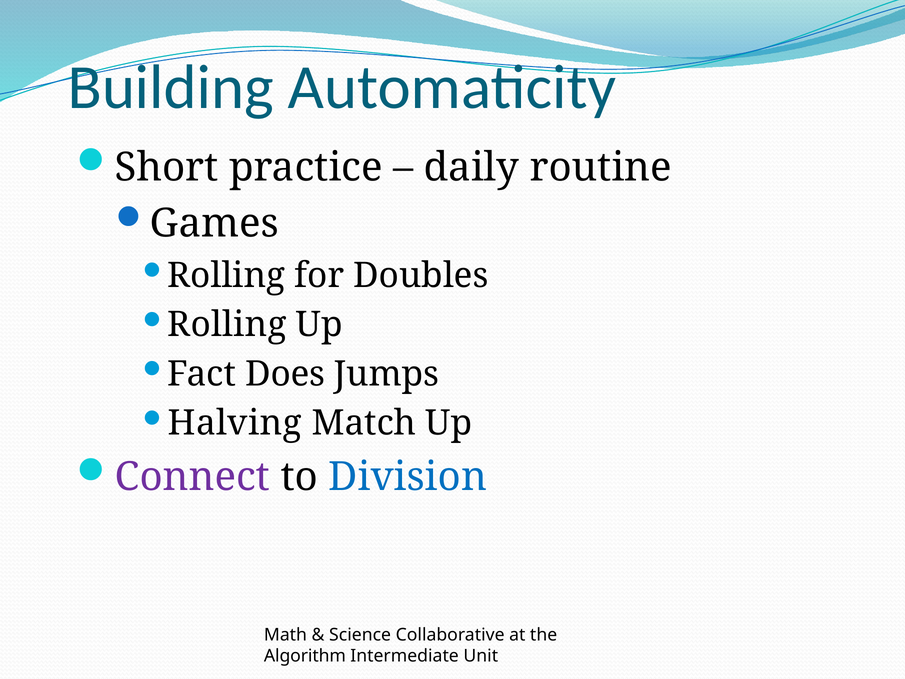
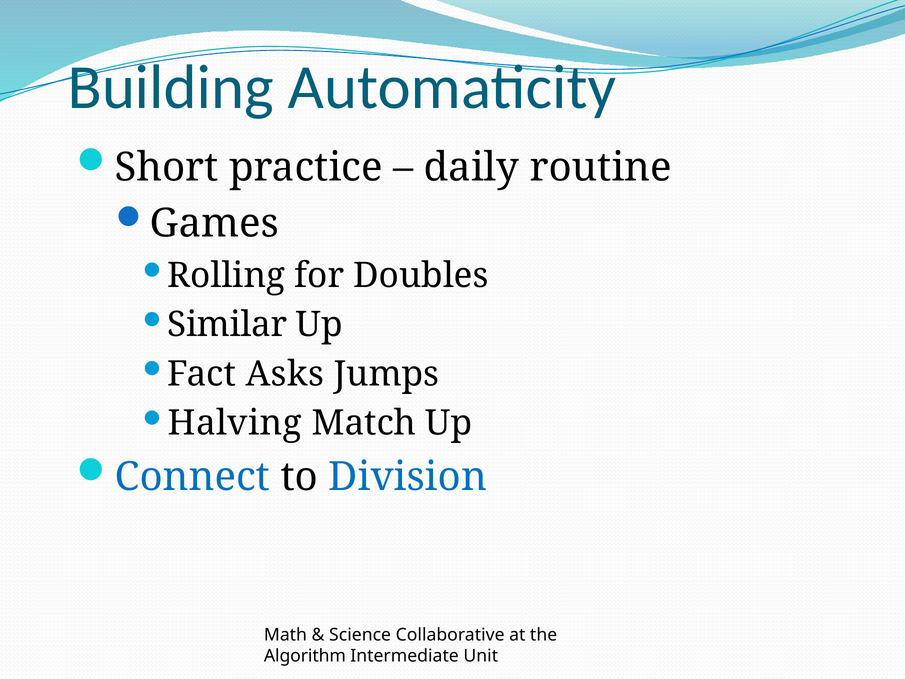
Rolling: Rolling -> Similar (227, 325)
Does: Does -> Asks (285, 374)
Connect colour: purple -> blue (193, 477)
